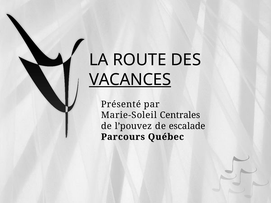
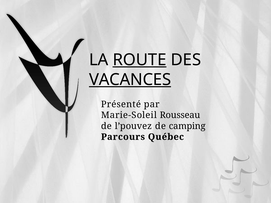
ROUTE underline: none -> present (140, 60)
Centrales: Centrales -> Rousseau (180, 115)
escalade: escalade -> camping (187, 126)
